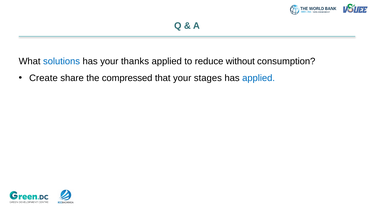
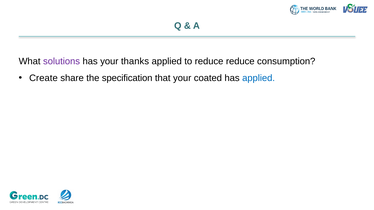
solutions colour: blue -> purple (62, 61)
reduce without: without -> reduce (240, 61)
compressed: compressed -> specification (127, 78)
stages: stages -> coated (208, 78)
